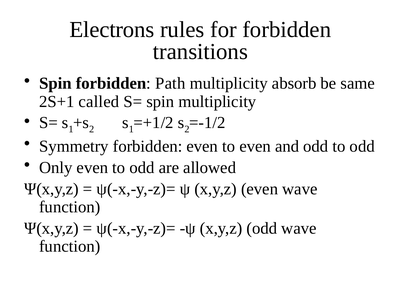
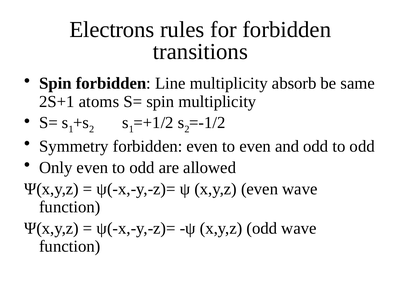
Path: Path -> Line (170, 83)
called: called -> atoms (99, 101)
